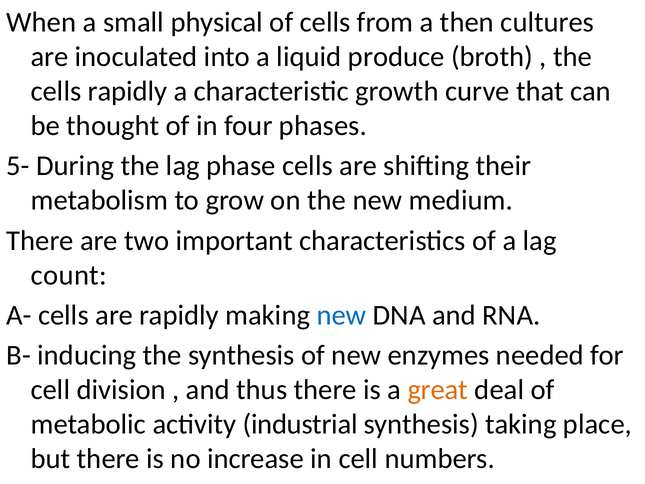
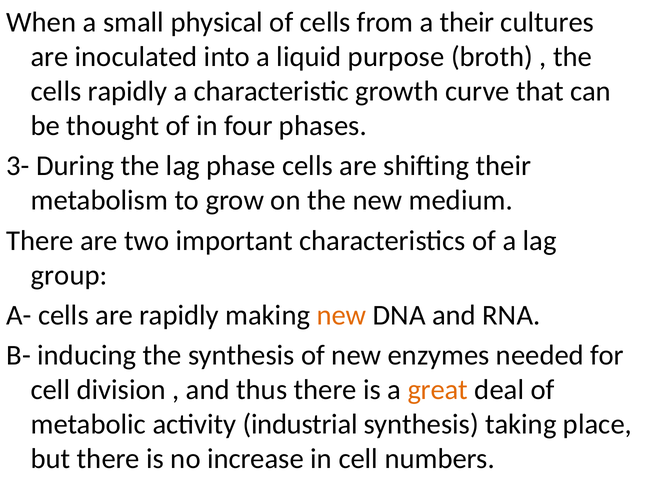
a then: then -> their (467, 22)
produce: produce -> purpose (396, 57)
5-: 5- -> 3- (18, 166)
count: count -> group (69, 275)
new colour: blue -> orange (341, 315)
